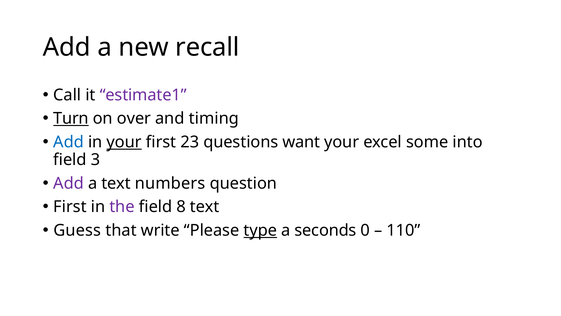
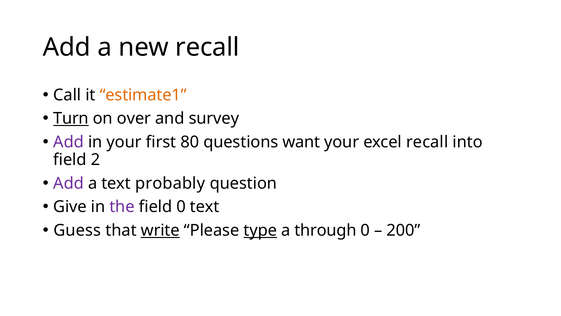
estimate1 colour: purple -> orange (143, 95)
timing: timing -> survey (214, 118)
Add colour: blue -> purple (69, 142)
your underline: present -> none (124, 142)
23: 23 -> 80 (190, 142)
excel some: some -> recall (427, 142)
3: 3 -> 2 (95, 160)
numbers: numbers -> probably (170, 183)
First: First -> Give (70, 207)
field 8: 8 -> 0 (181, 207)
write underline: none -> present (160, 230)
seconds: seconds -> through (326, 230)
110: 110 -> 200 (403, 230)
